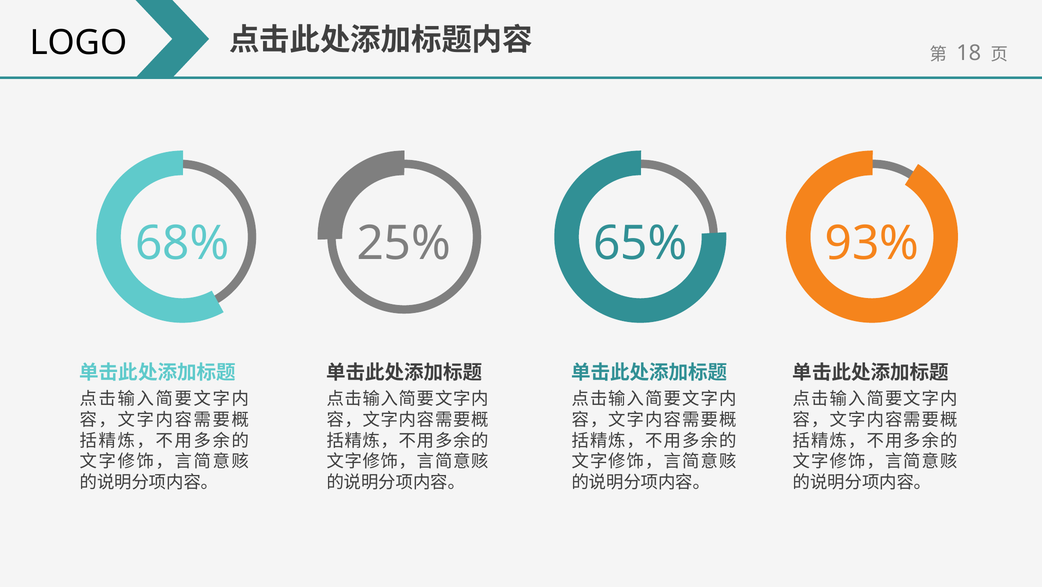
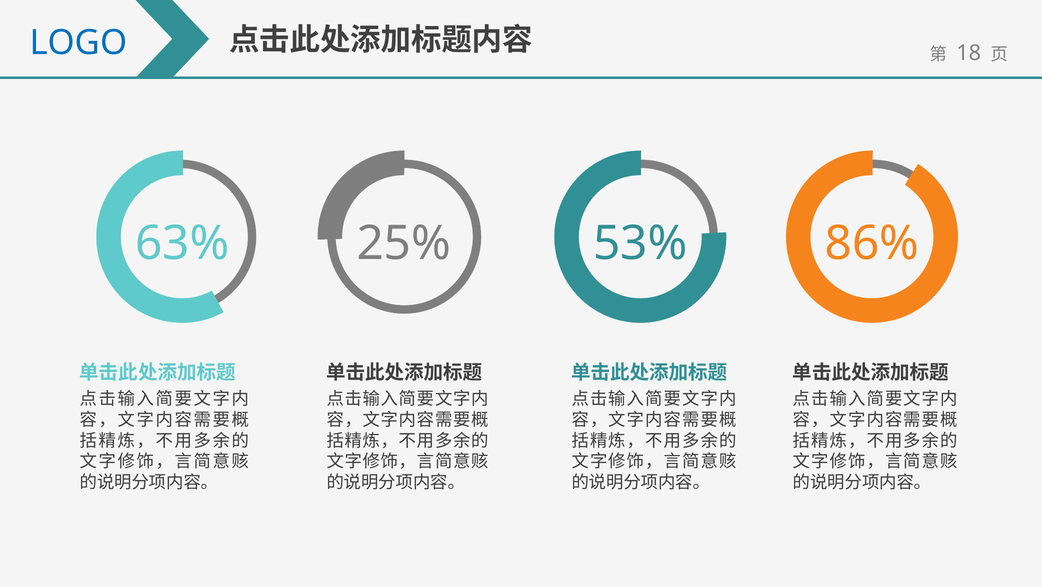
LOGO colour: black -> blue (79, 43)
68%: 68% -> 63% (182, 243)
65%: 65% -> 53% (640, 243)
93%: 93% -> 86% (872, 243)
